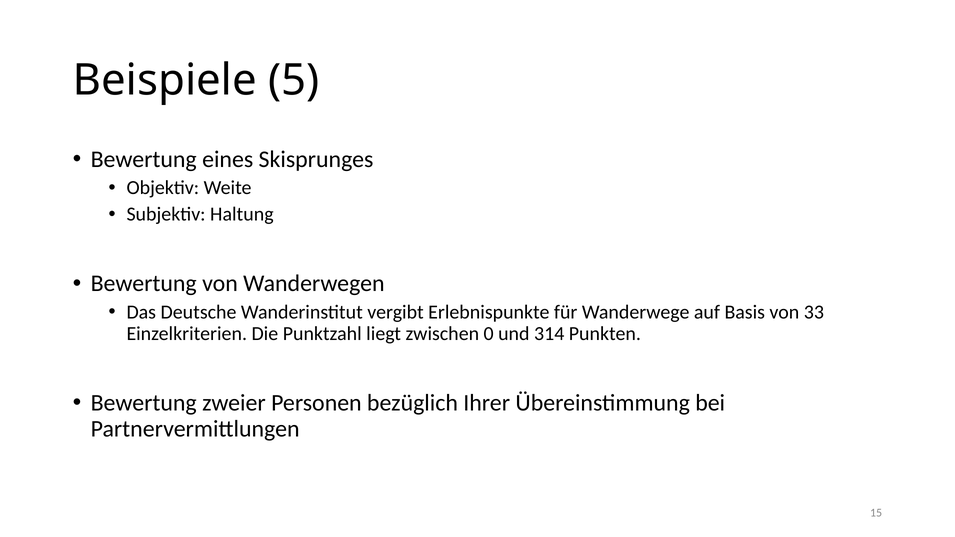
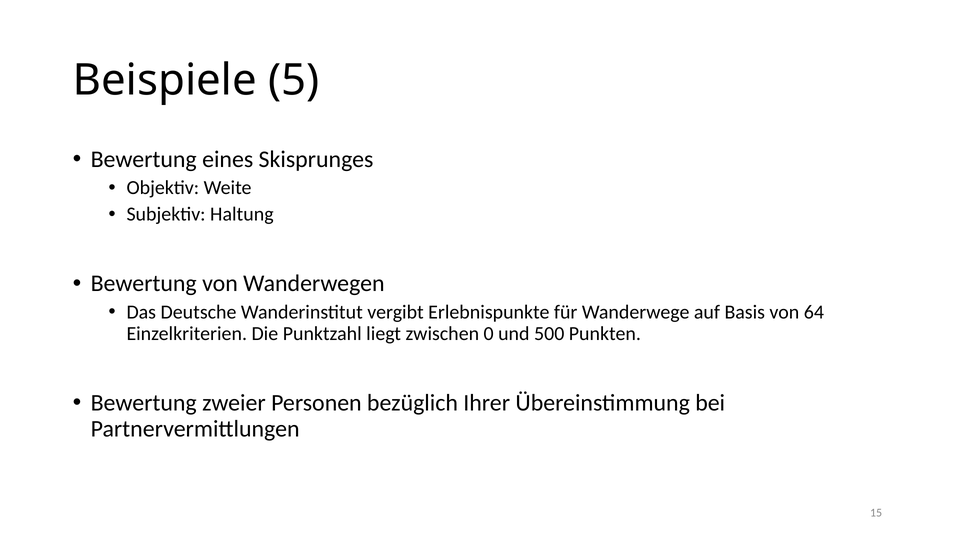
33: 33 -> 64 (814, 312)
314: 314 -> 500 (549, 334)
